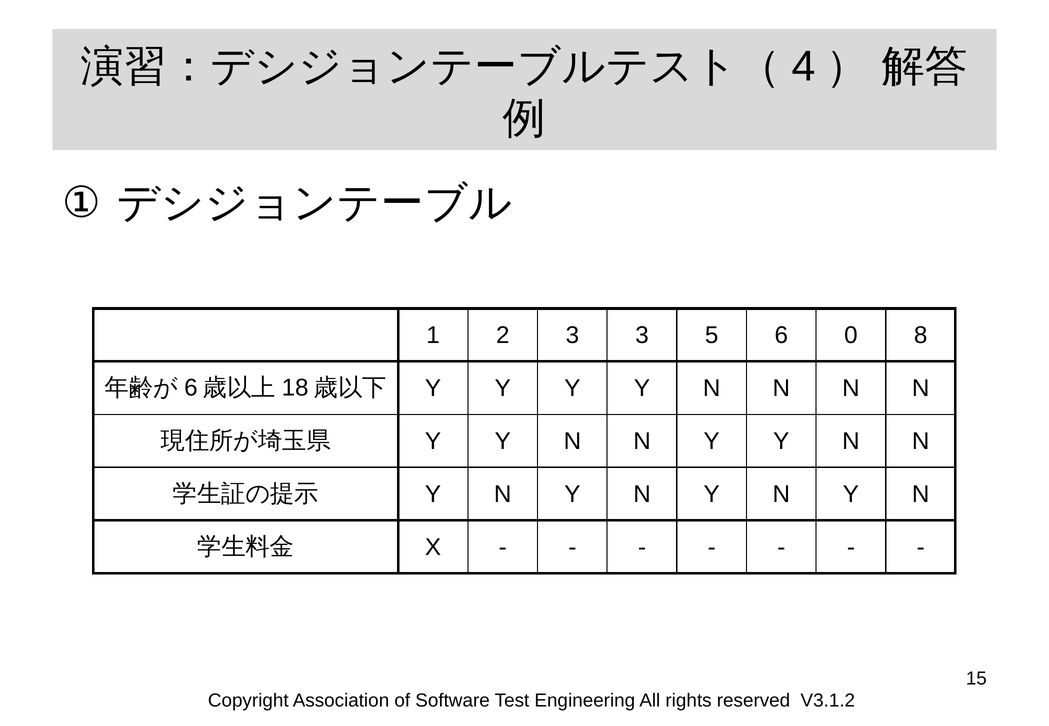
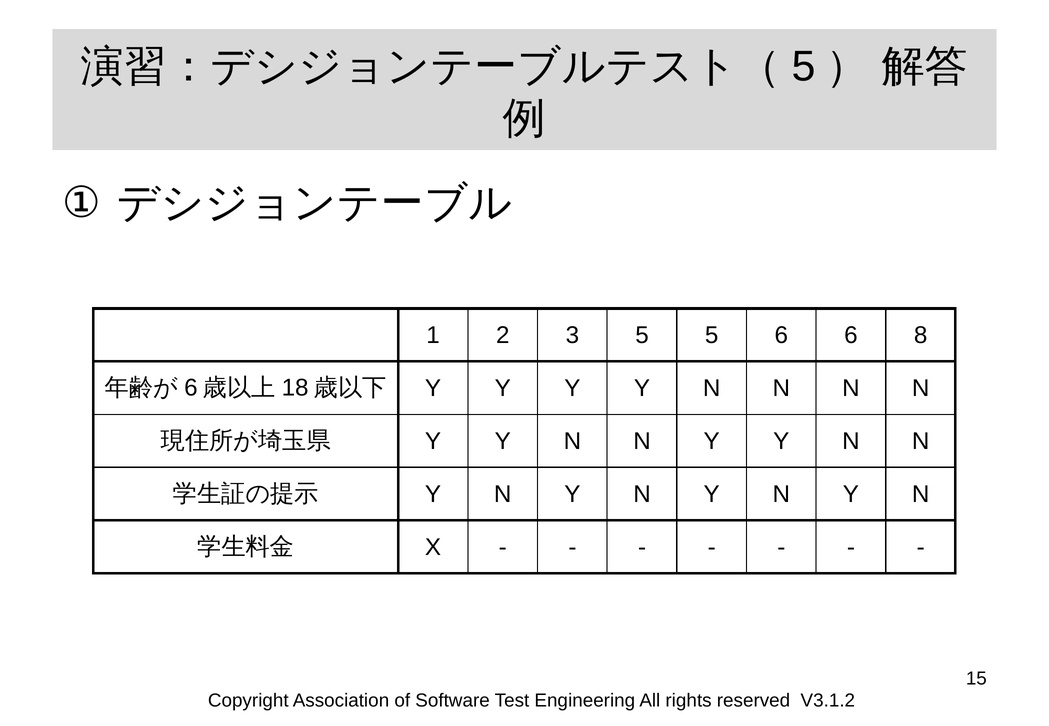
4: 4 -> 5 (804, 67)
3 3: 3 -> 5 (642, 335)
6 0: 0 -> 6 (851, 335)
